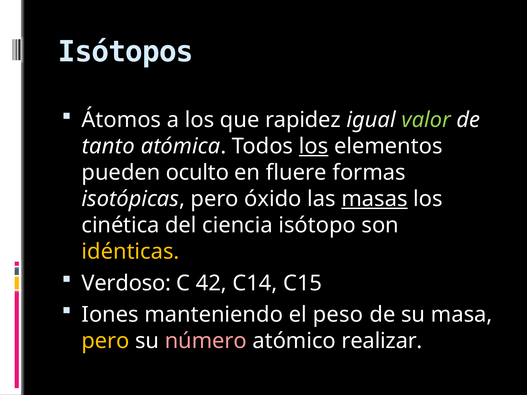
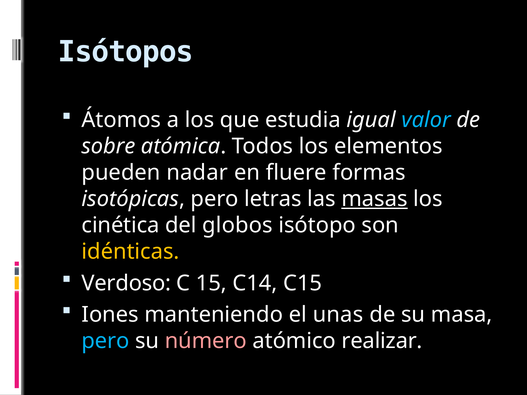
rapidez: rapidez -> estudia (303, 120)
valor colour: light green -> light blue (426, 120)
tanto: tanto -> sobre (108, 146)
los underline: present -> none (314, 146)
oculto: oculto -> nadar (197, 173)
óxido: óxido -> letras (273, 199)
ciencia: ciencia -> globos (237, 225)
42: 42 -> 15 (211, 283)
peso: peso -> unas (338, 315)
pero colour: yellow -> light blue (106, 341)
